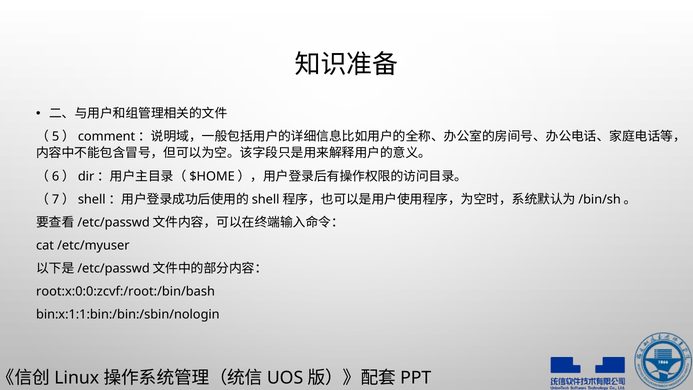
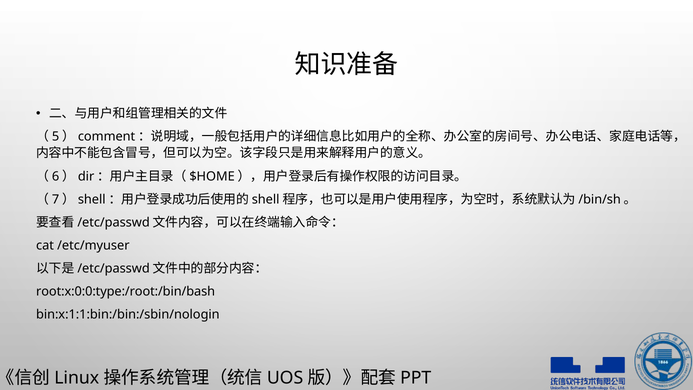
root:x:0:0:zcvf:/root:/bin/bash: root:x:0:0:zcvf:/root:/bin/bash -> root:x:0:0:type:/root:/bin/bash (126, 292)
